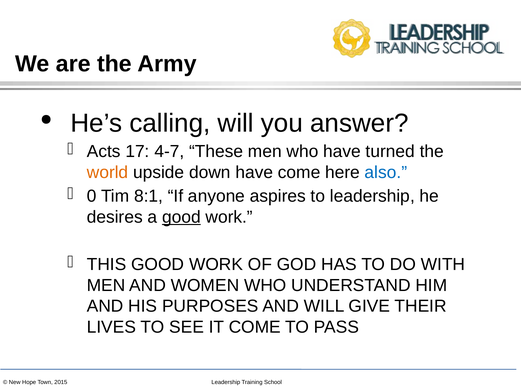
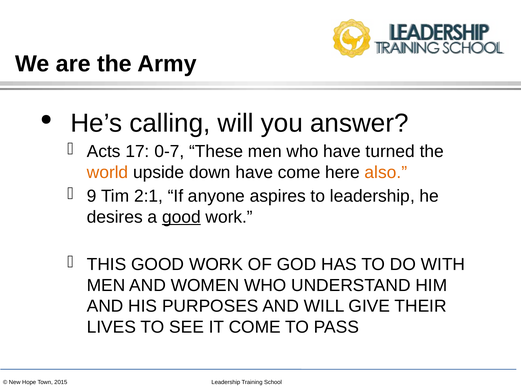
4-7: 4-7 -> 0-7 (169, 151)
also colour: blue -> orange (386, 172)
0: 0 -> 9 (92, 196)
8:1: 8:1 -> 2:1 (149, 196)
